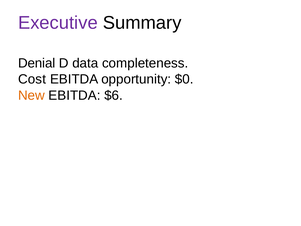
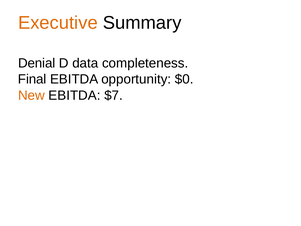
Executive colour: purple -> orange (58, 23)
Cost: Cost -> Final (32, 79)
$6: $6 -> $7 (114, 95)
